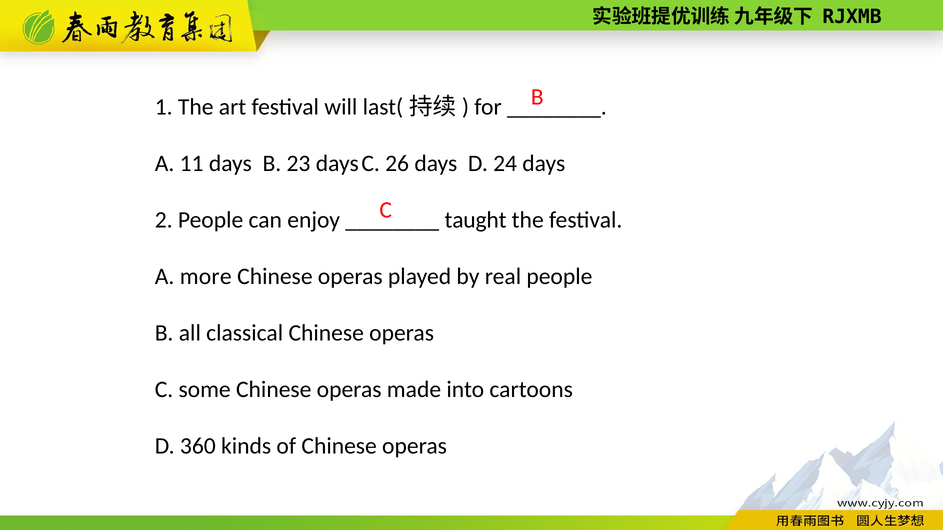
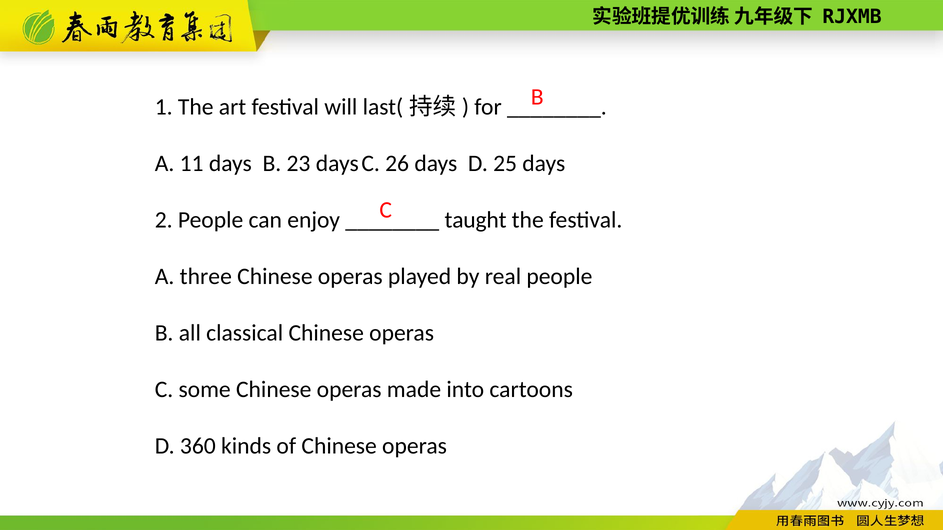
24: 24 -> 25 (505, 164)
more: more -> three (206, 277)
